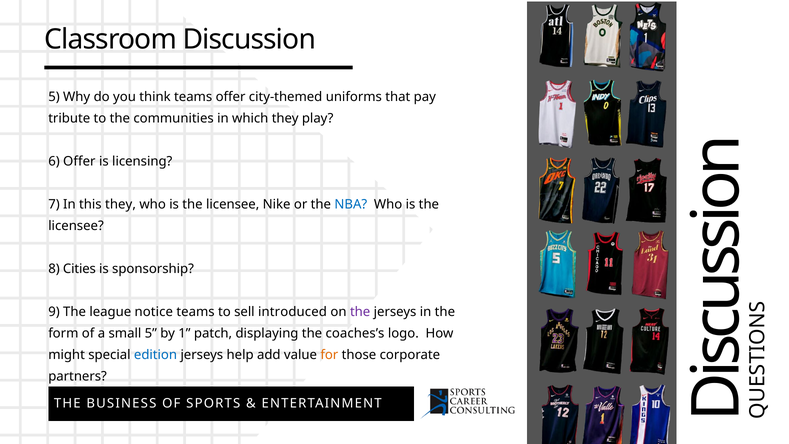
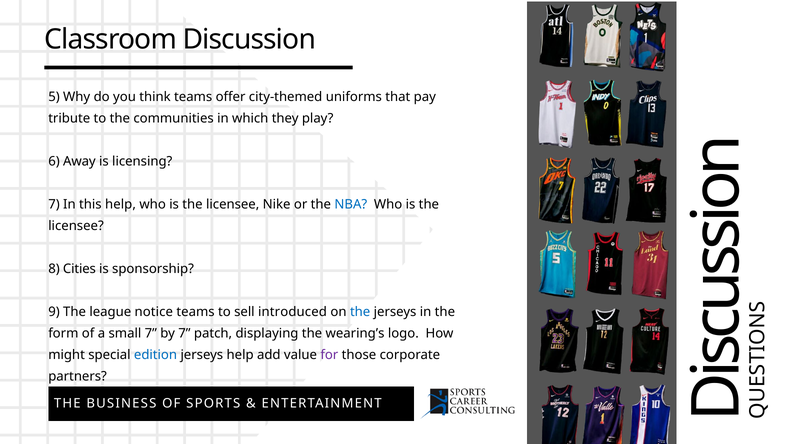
6 Offer: Offer -> Away (79, 161)
this they: they -> help (121, 204)
the colour: purple -> blue (360, 312)
small 5: 5 -> 7 (151, 333)
by 1: 1 -> 7 (184, 333)
coaches’s: coaches’s -> wearing’s (355, 333)
for colour: orange -> purple (329, 355)
